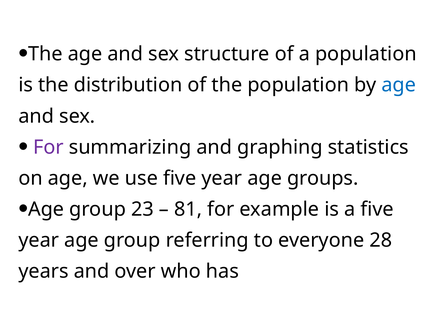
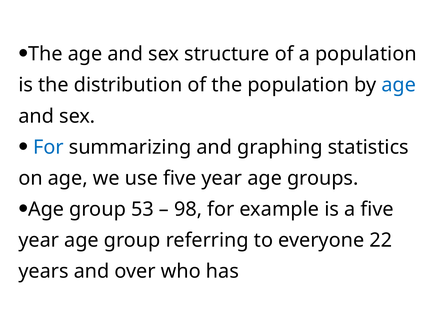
For colour: purple -> blue (48, 147)
23: 23 -> 53 (142, 209)
81: 81 -> 98 (188, 209)
28: 28 -> 22 (381, 240)
